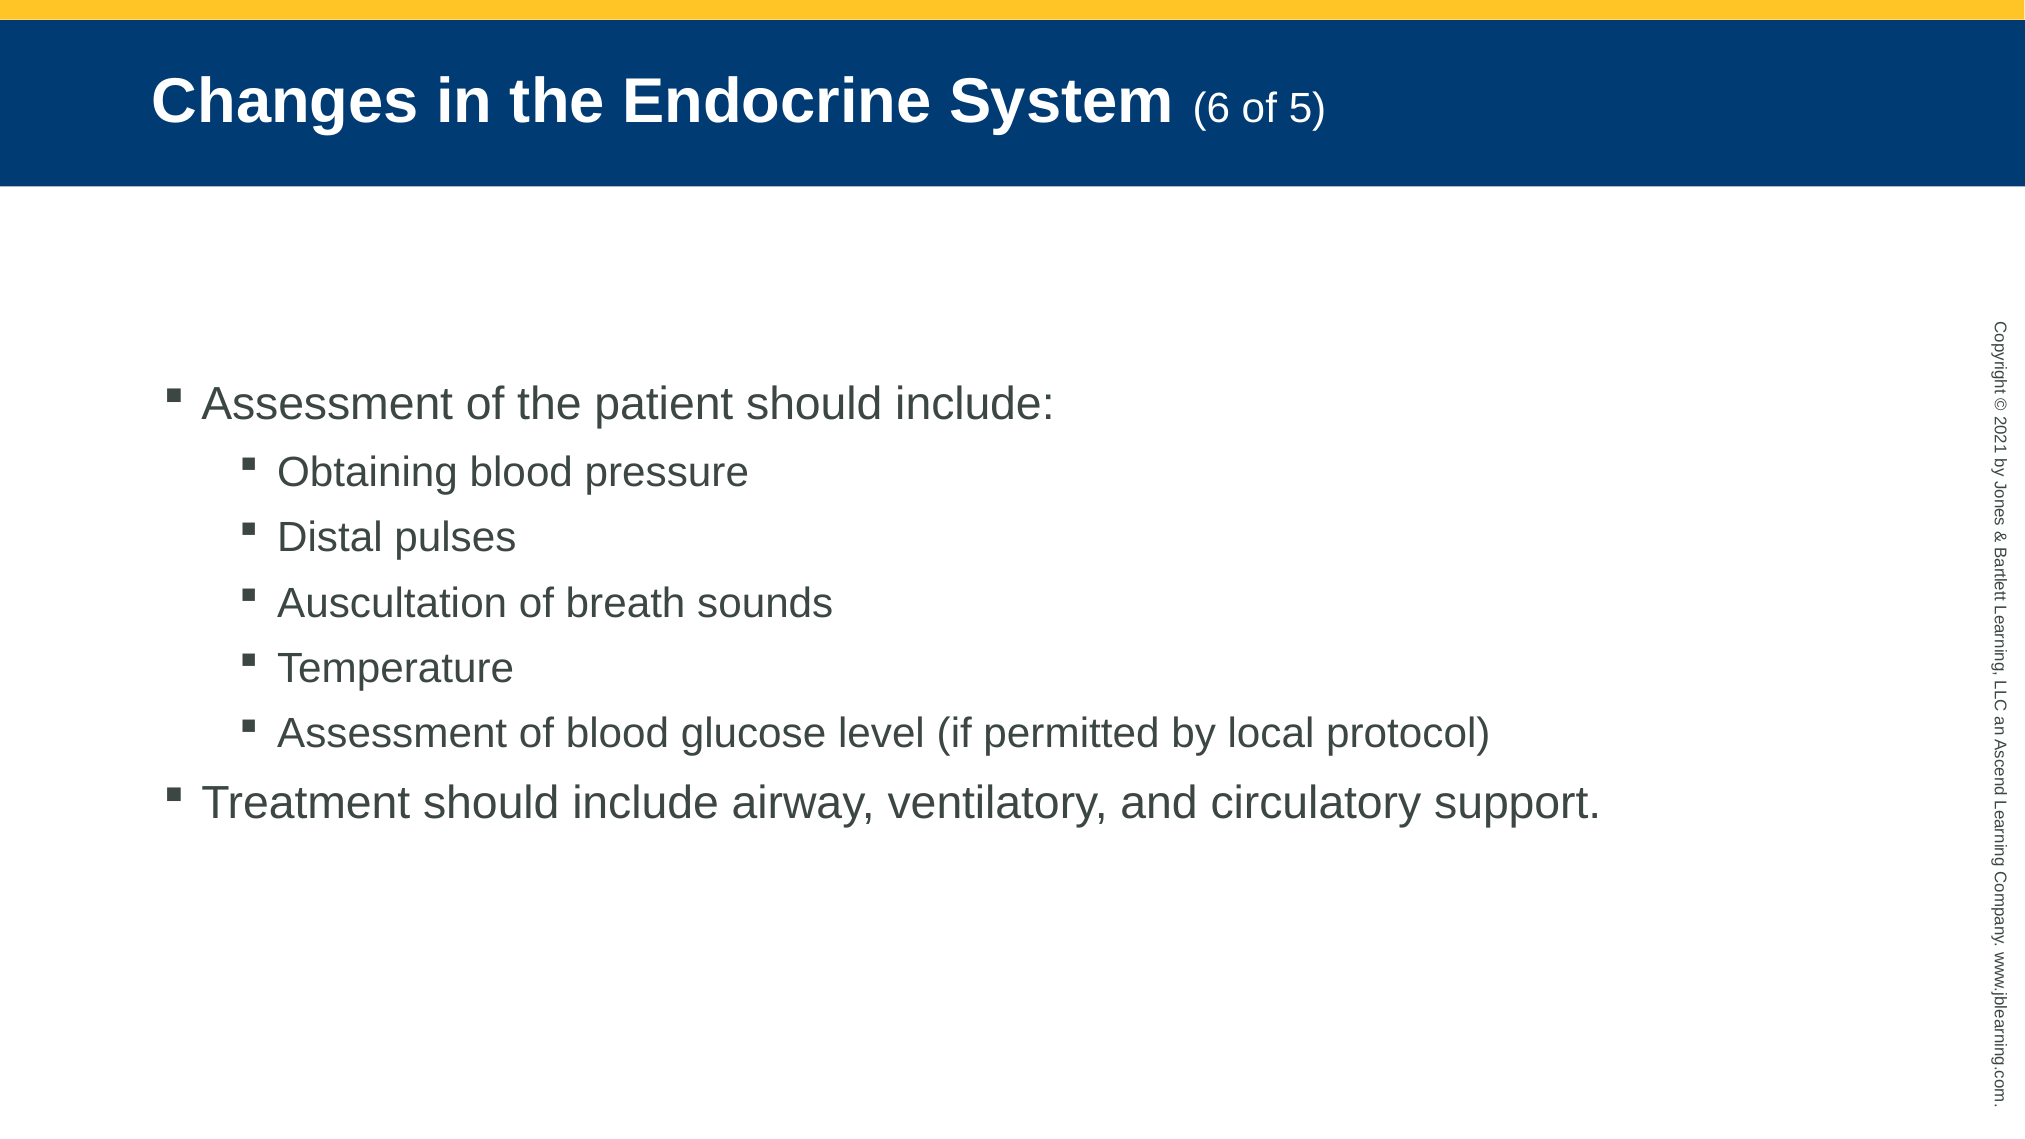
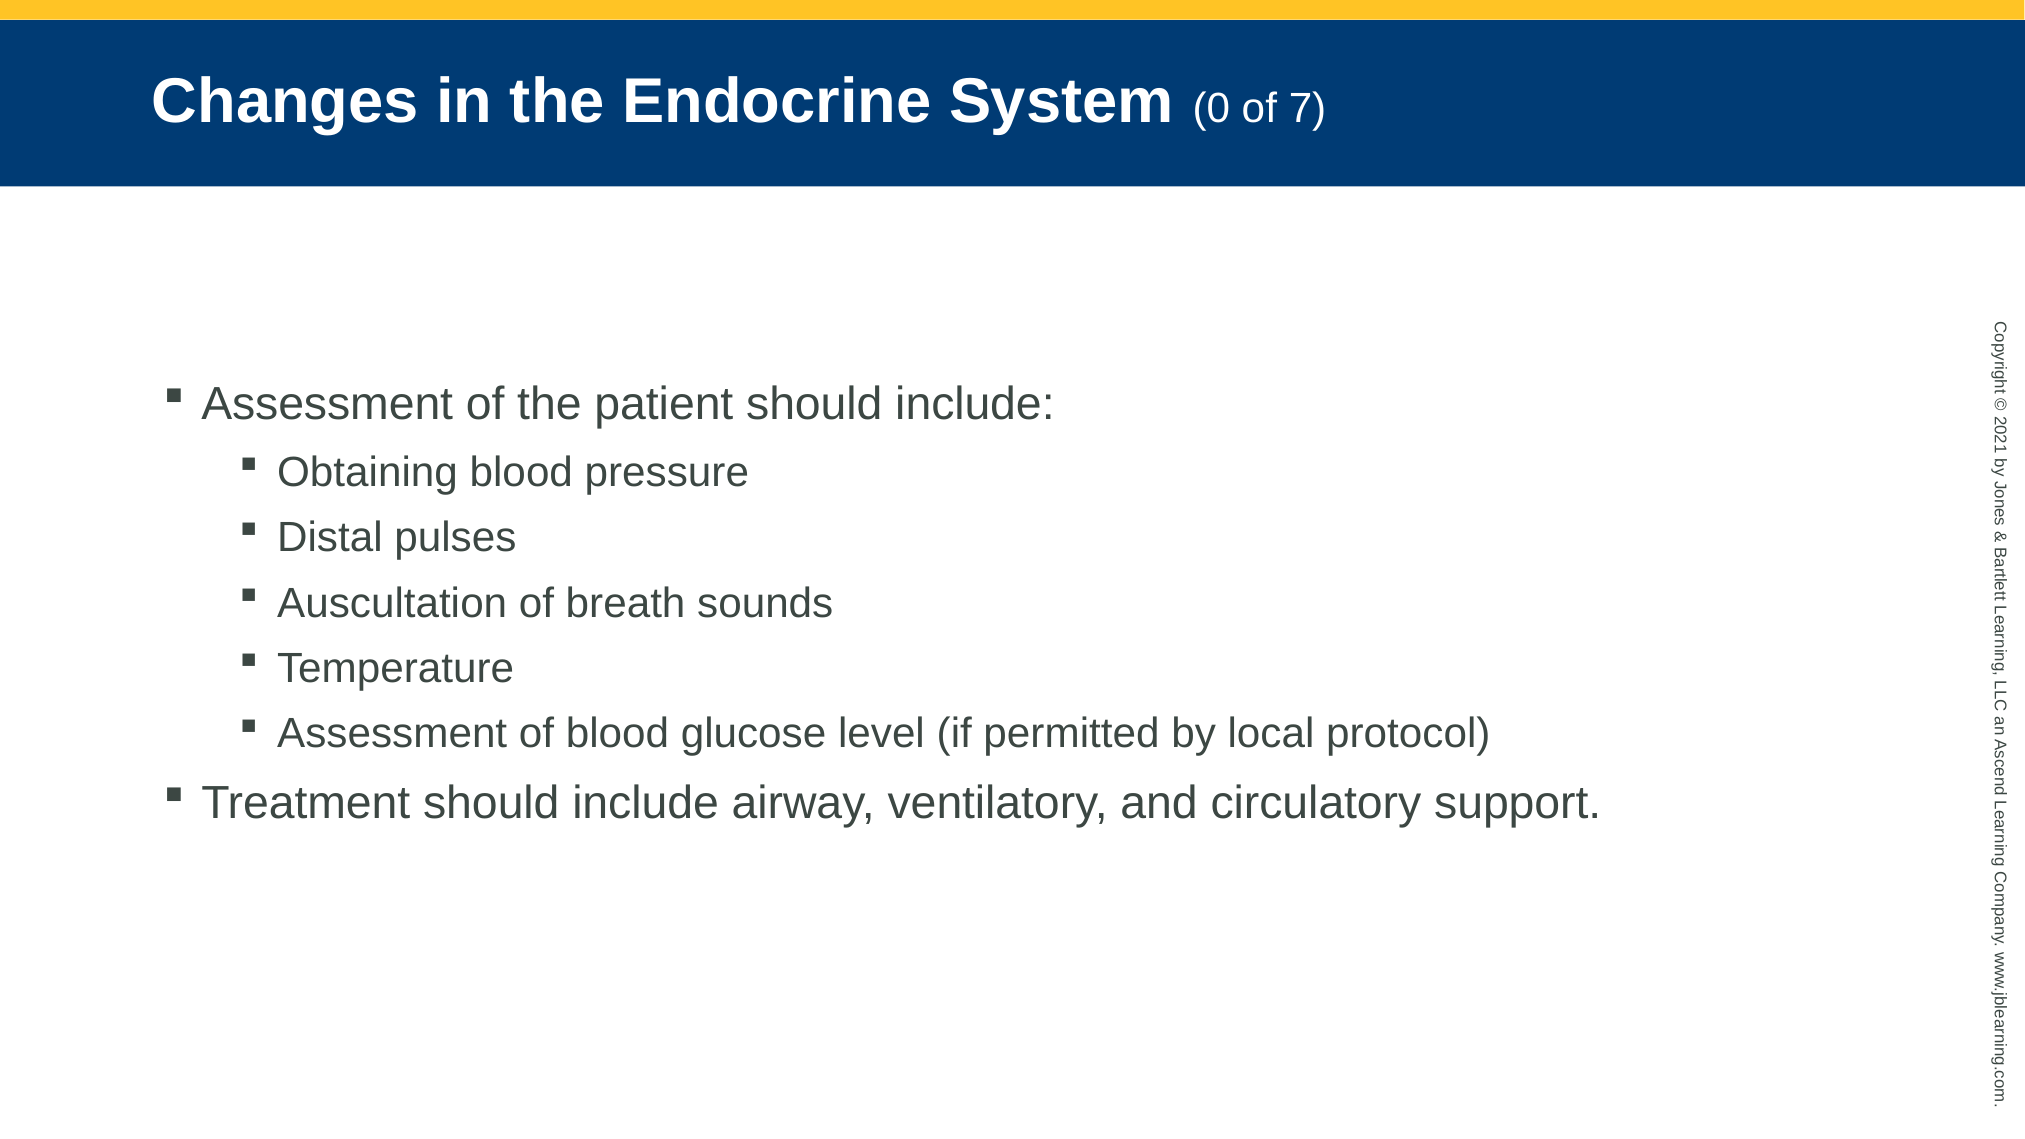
System 6: 6 -> 0 (1211, 109)
5: 5 -> 7 (1308, 109)
